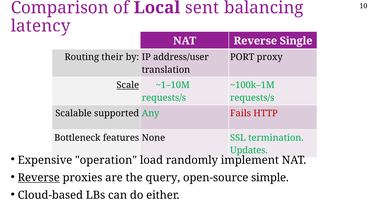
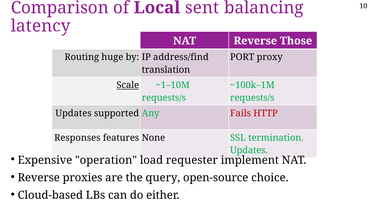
Single: Single -> Those (296, 41)
their: their -> huge (112, 57)
address/user: address/user -> address/find (181, 57)
Scalable: Scalable -> Updates (73, 113)
Bottleneck: Bottleneck -> Responses (77, 138)
randomly: randomly -> requester (192, 160)
Reverse underline: present -> none (39, 178)
simple: simple -> choice (270, 178)
